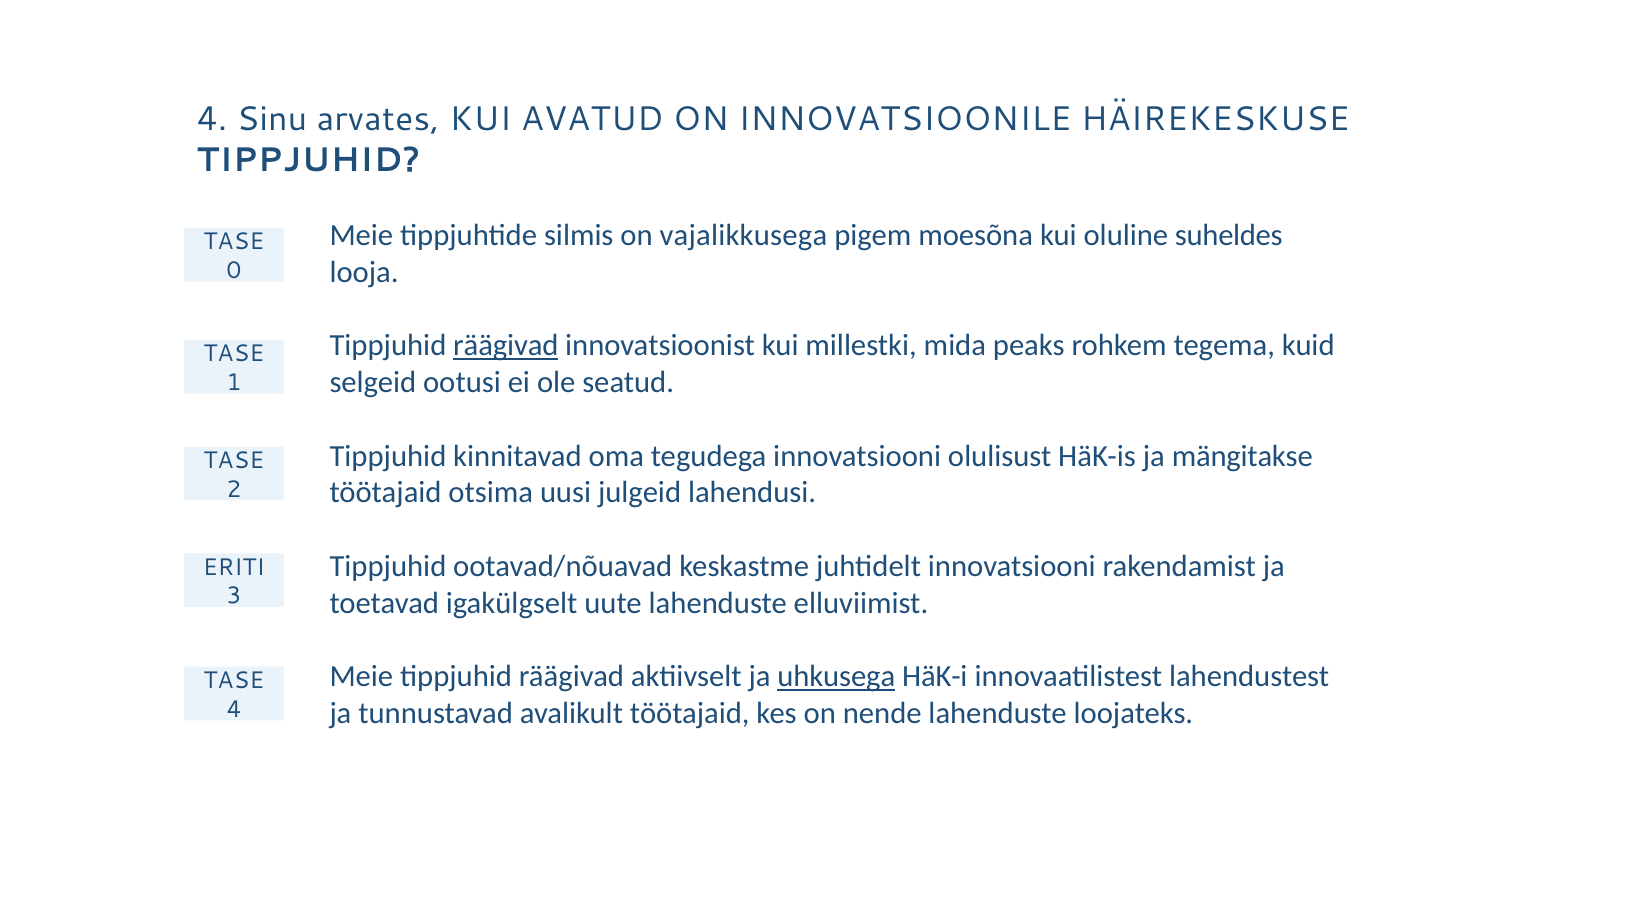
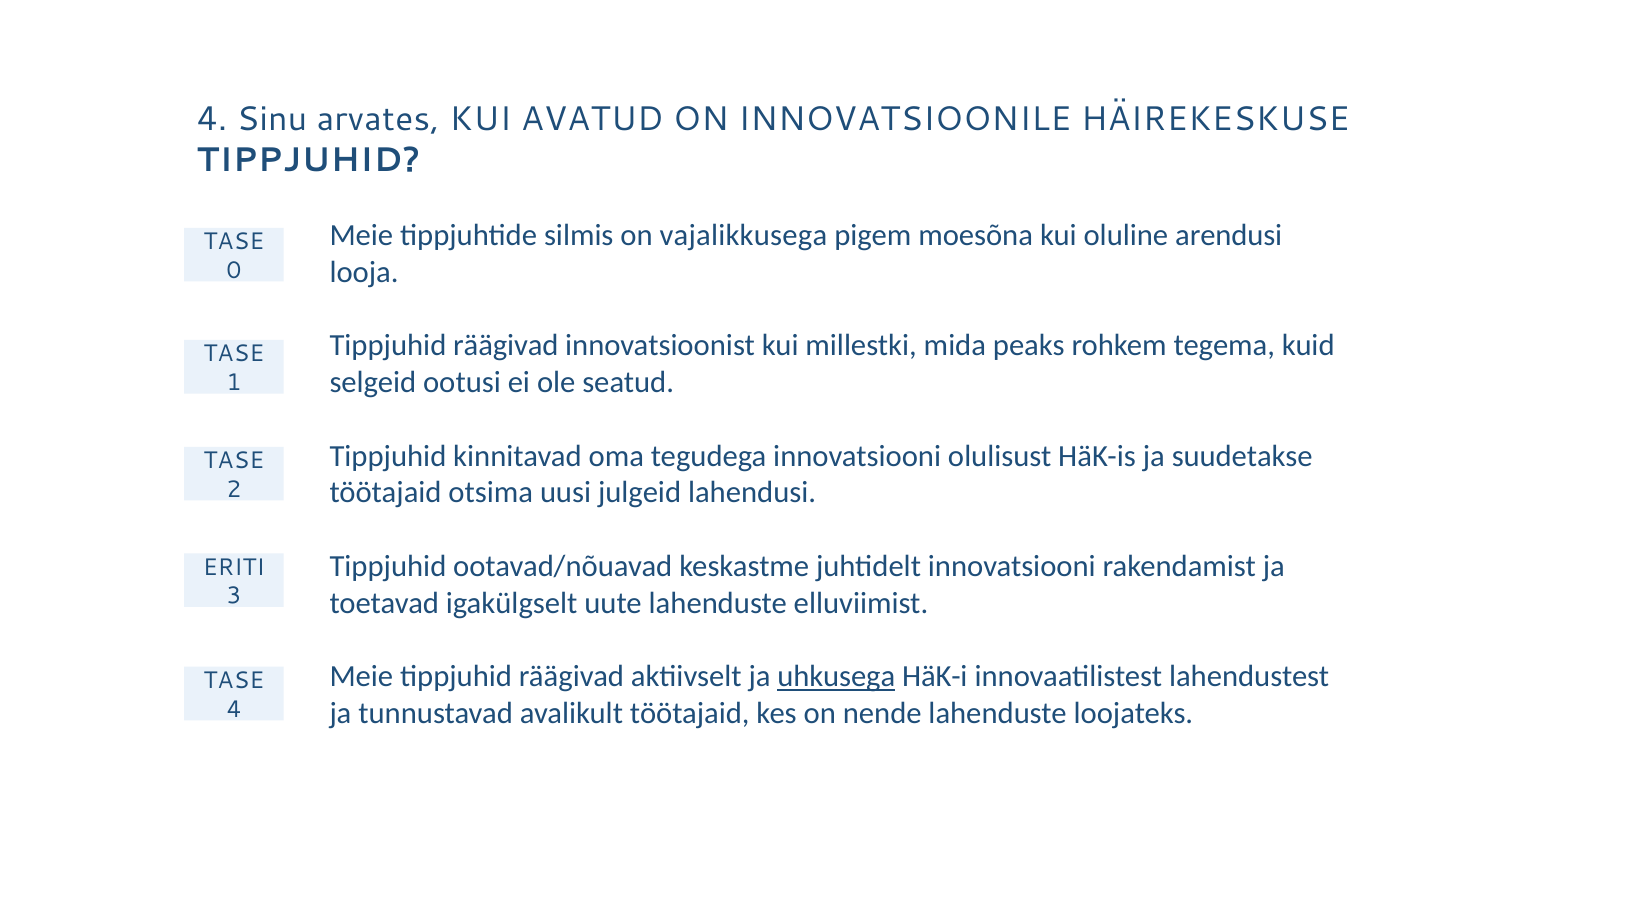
suheldes: suheldes -> arendusi (1229, 235)
räägivad underline: present -> none (506, 346)
mängitakse: mängitakse -> suudetakse (1242, 456)
